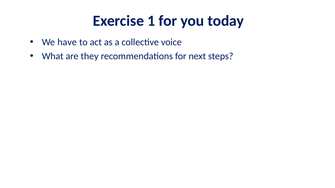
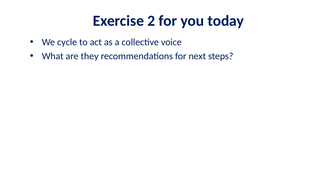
1: 1 -> 2 (151, 21)
have: have -> cycle (67, 42)
